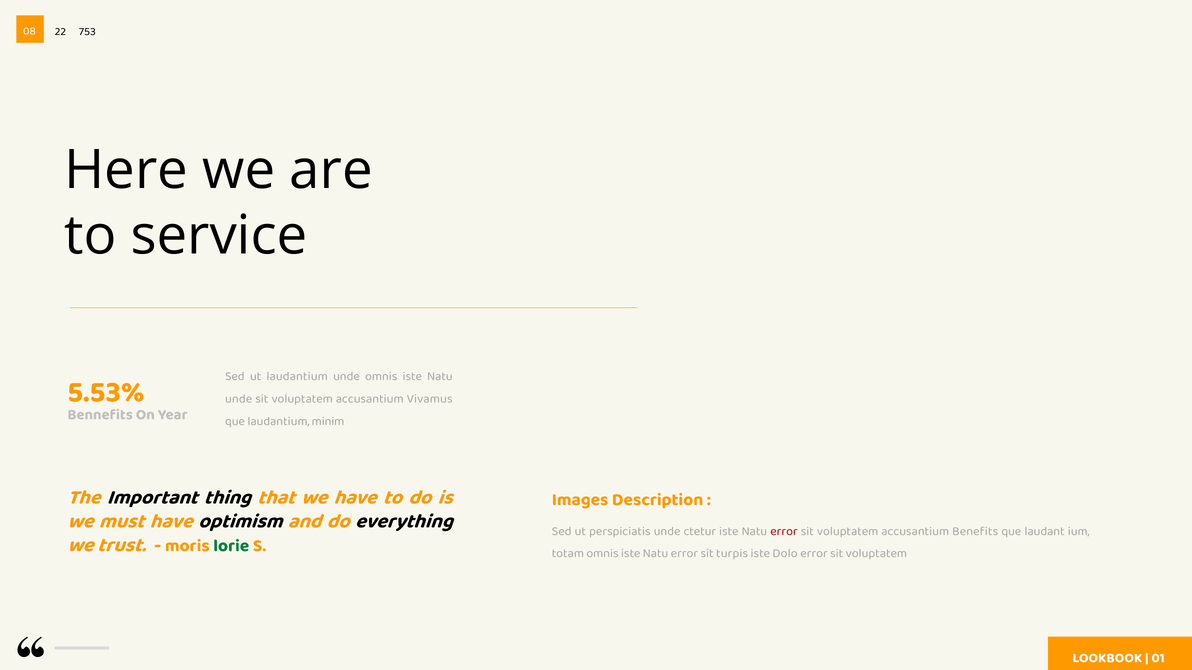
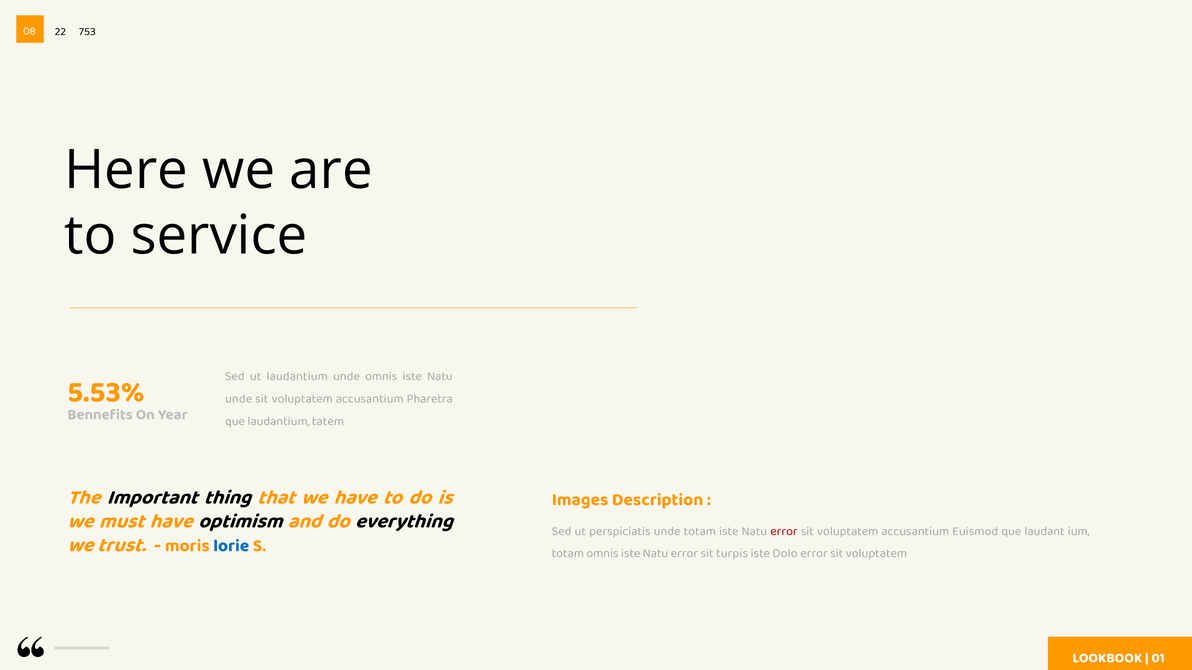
Vivamus: Vivamus -> Pharetra (430, 399)
minim: minim -> tatem (328, 421)
unde ctetur: ctetur -> totam (700, 531)
Benefits: Benefits -> Euismod (975, 531)
lorie colour: green -> blue (231, 546)
